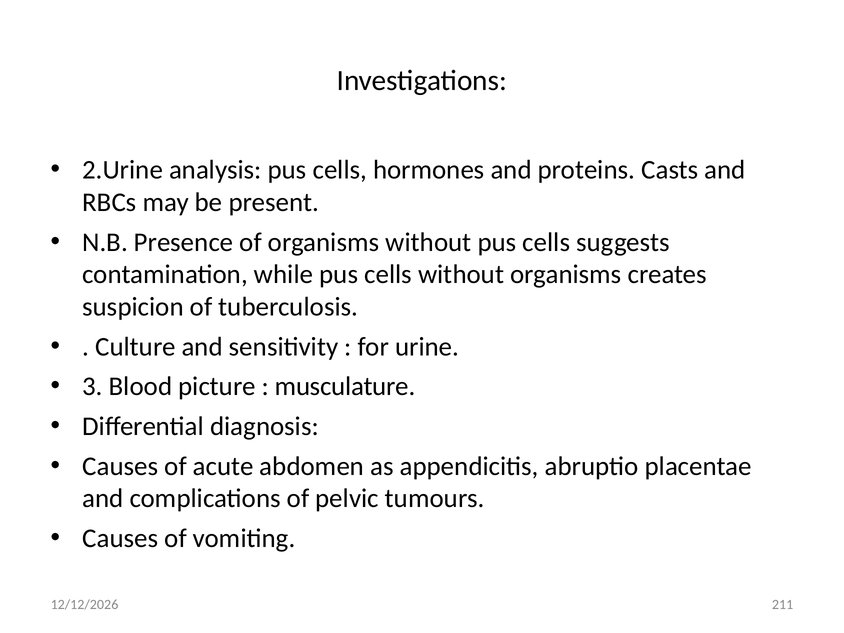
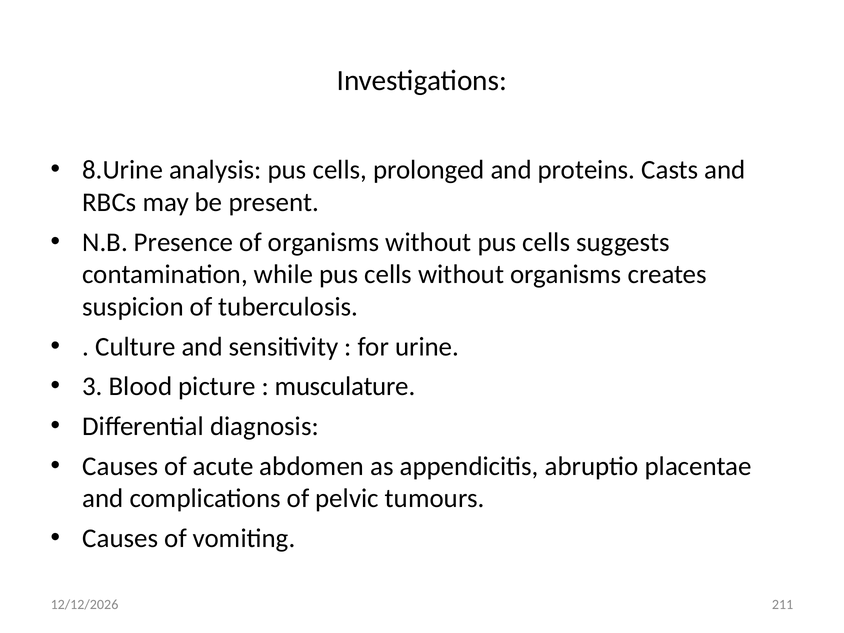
2.Urine: 2.Urine -> 8.Urine (123, 170)
hormones: hormones -> prolonged (429, 170)
